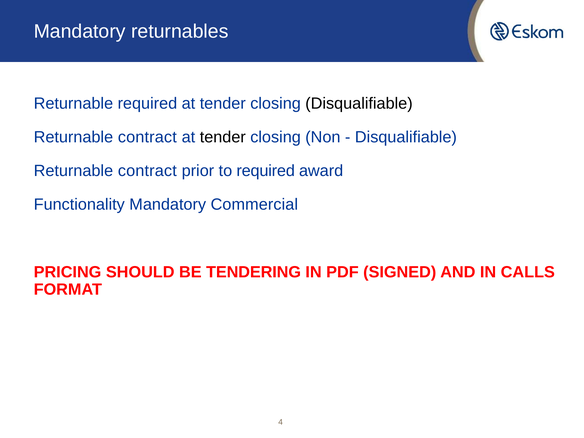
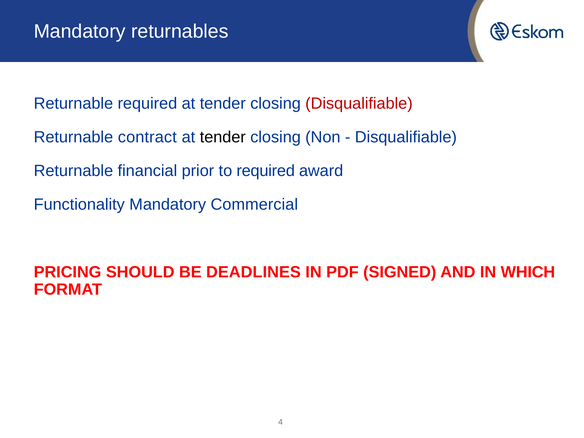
Disqualifiable colour: black -> red (359, 103)
contract: contract -> financial (147, 171)
TENDERING: TENDERING -> DEADLINES (253, 272)
CALLS: CALLS -> WHICH (528, 272)
